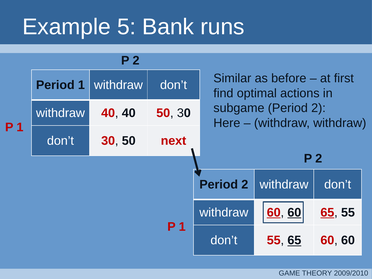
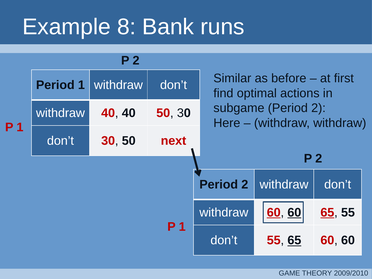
5: 5 -> 8 (126, 27)
